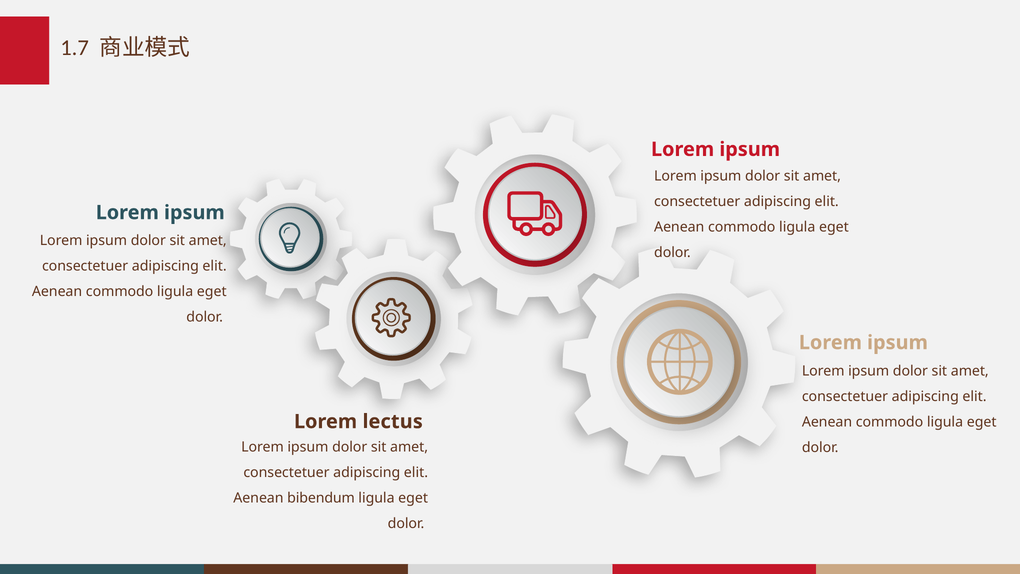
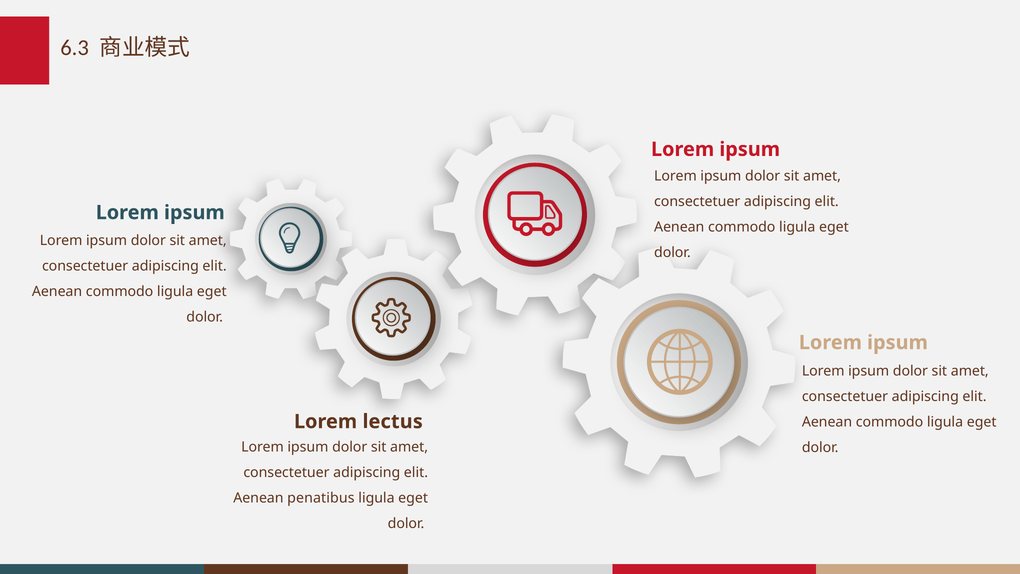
1.7: 1.7 -> 6.3 (75, 48)
bibendum: bibendum -> penatibus (321, 498)
